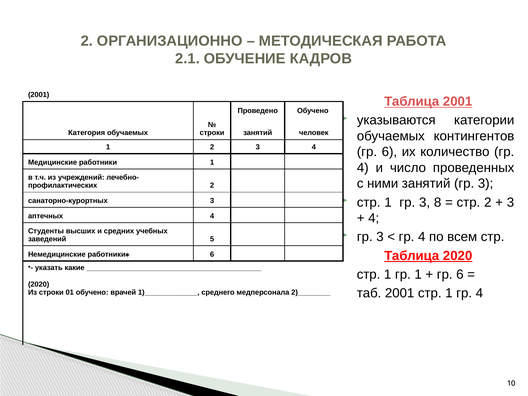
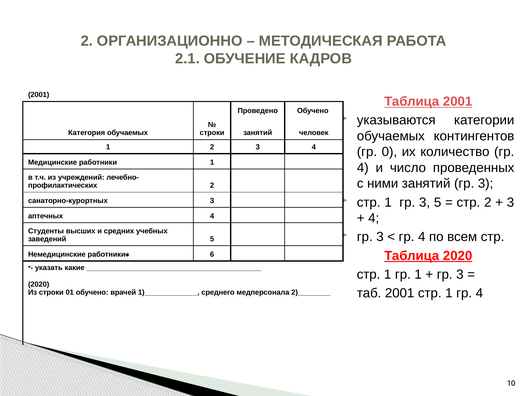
6: 6 -> 0 (389, 152)
3 8: 8 -> 5 (438, 202)
6: 6 -> 3 (460, 274)
